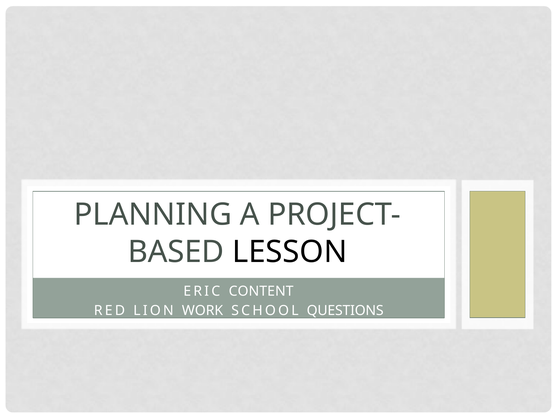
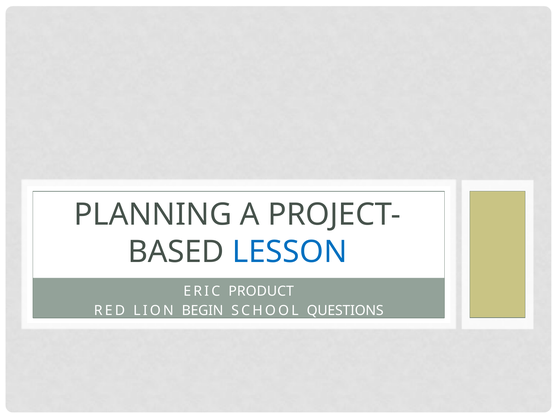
LESSON colour: black -> blue (290, 252)
CONTENT: CONTENT -> PRODUCT (261, 291)
WORK: WORK -> BEGIN (203, 310)
